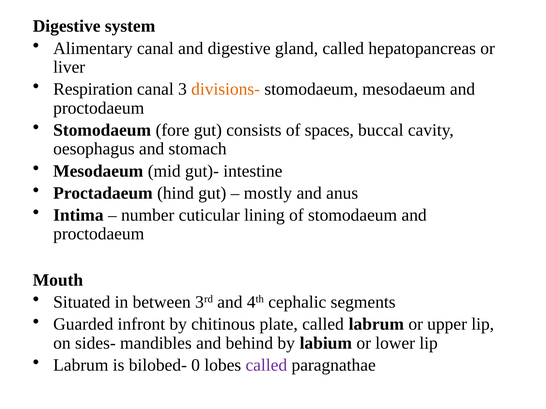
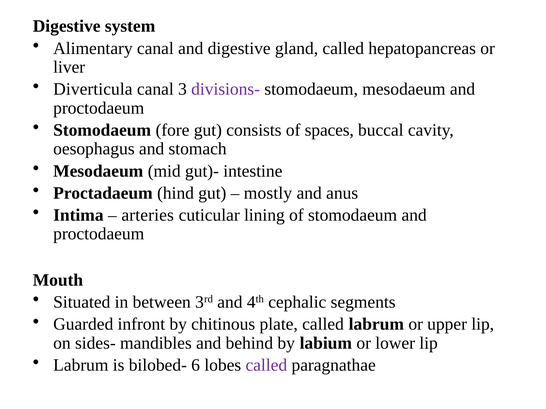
Respiration: Respiration -> Diverticula (93, 89)
divisions- colour: orange -> purple (226, 89)
number: number -> arteries (148, 215)
0: 0 -> 6 (196, 366)
